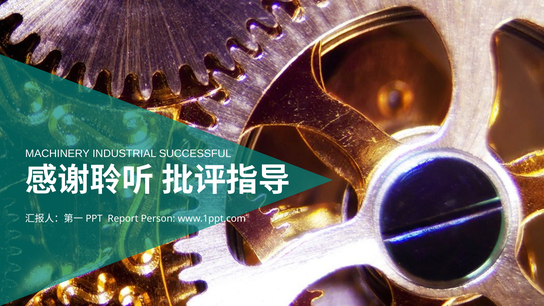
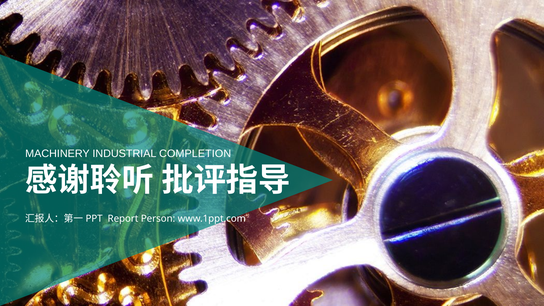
SUCCESSFUL: SUCCESSFUL -> COMPLETION (195, 154)
